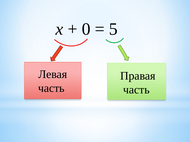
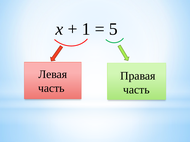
0: 0 -> 1 (86, 29)
